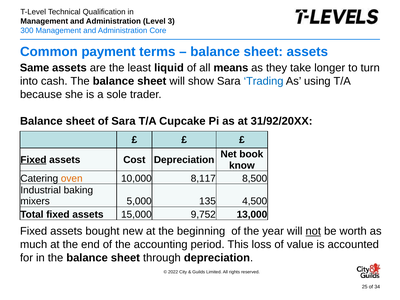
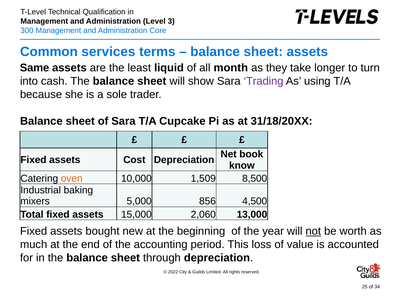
payment: payment -> services (108, 52)
means: means -> month (231, 68)
Trading colour: blue -> purple (264, 81)
31/92/20XX: 31/92/20XX -> 31/18/20XX (282, 121)
Fixed underline: present -> none (33, 160)
8,117: 8,117 -> 1,509 (203, 178)
135: 135 -> 856 (207, 201)
9,752: 9,752 -> 2,060 (203, 214)
